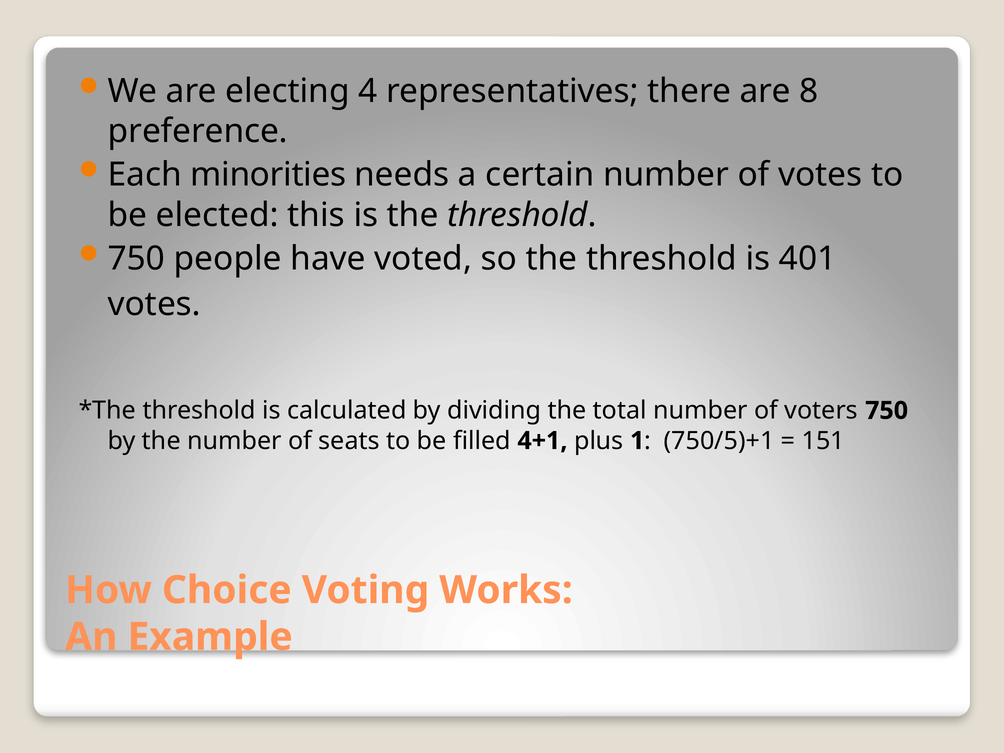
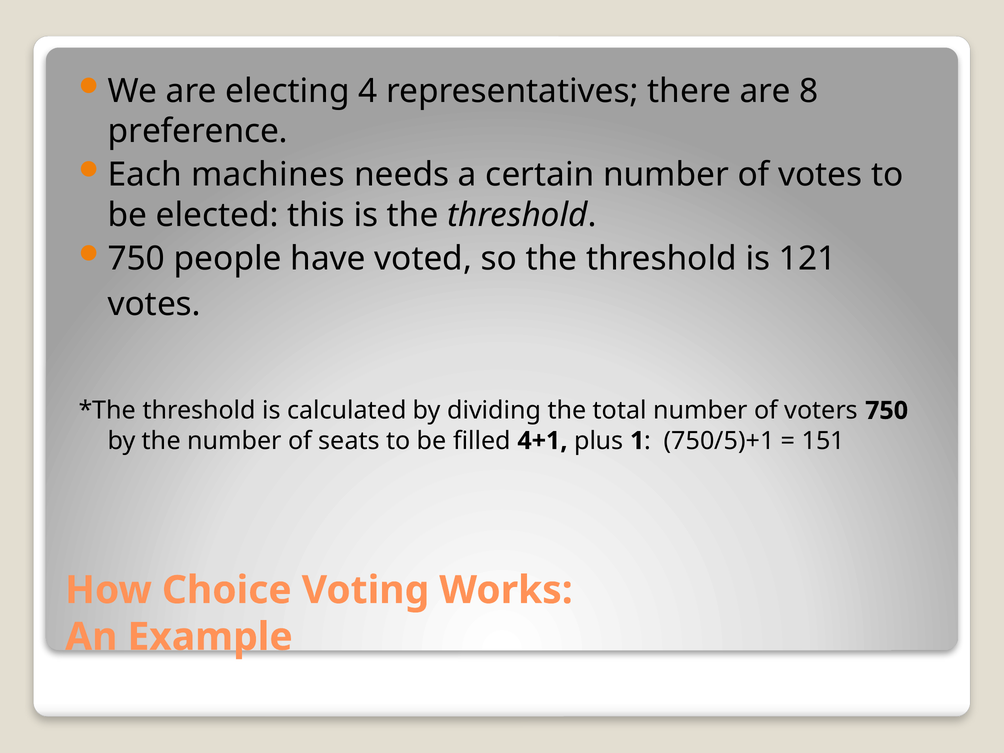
minorities: minorities -> machines (268, 175)
401: 401 -> 121 (808, 259)
